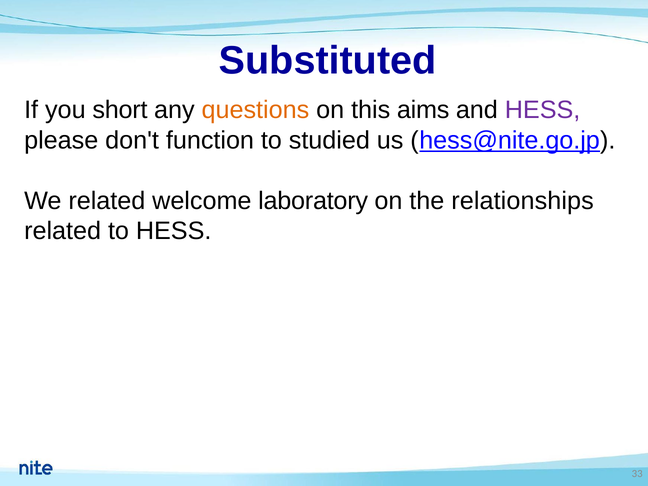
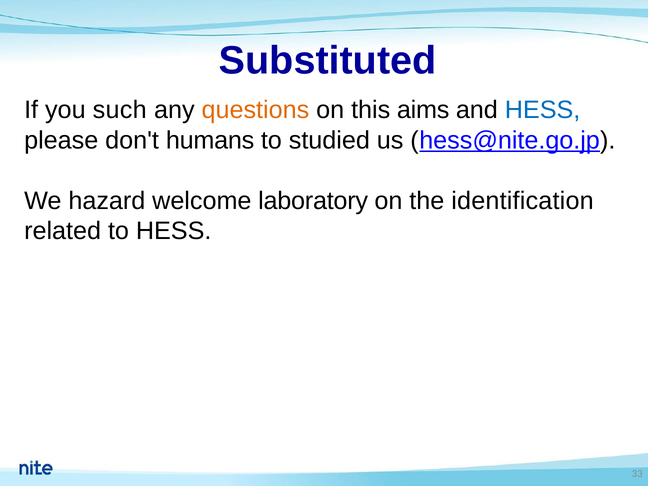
short: short -> such (120, 110)
HESS colour: purple -> blue (543, 110)
function: function -> humans (210, 140)
We related: related -> hazard (107, 201)
relationships: relationships -> identification (523, 201)
